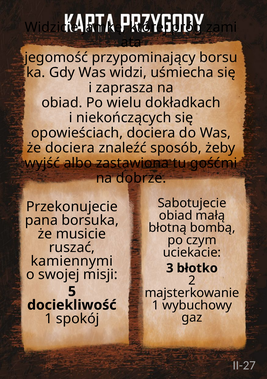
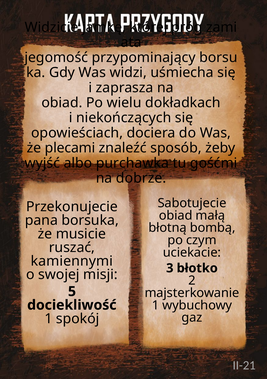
że dociera: dociera -> plecami (70, 148)
zastawiona: zastawiona -> purchawka (132, 163)
II-27: II-27 -> II-21 (244, 366)
